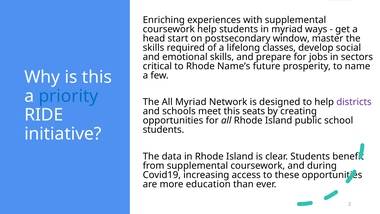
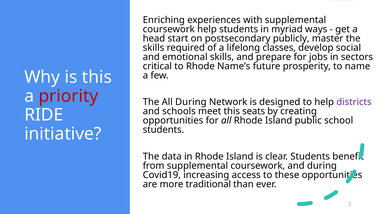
window: window -> publicly (291, 38)
priority colour: blue -> red (68, 96)
All Myriad: Myriad -> During (191, 102)
education: education -> traditional (208, 184)
